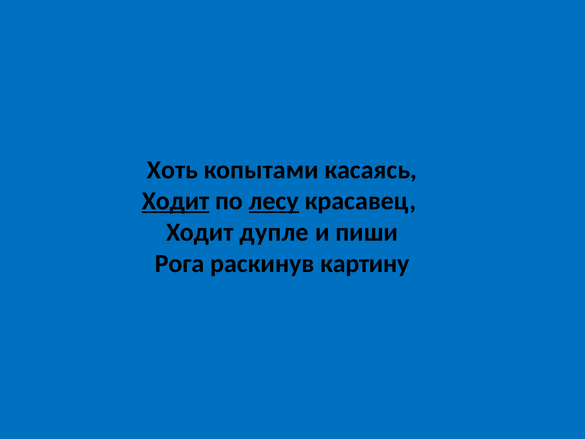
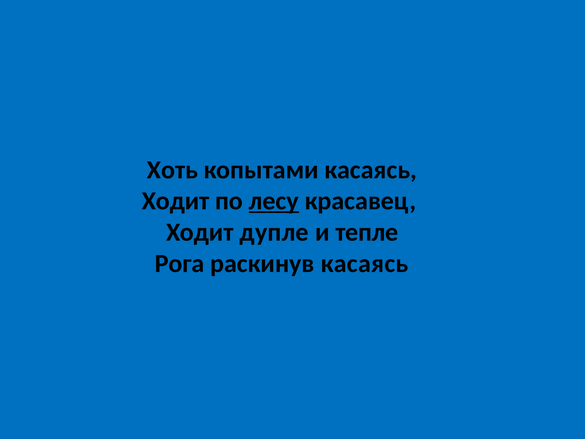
Ходит underline: present -> none (176, 201)
пиши: пиши -> тепле (367, 232)
раскинув картину: картину -> касаясь (365, 263)
